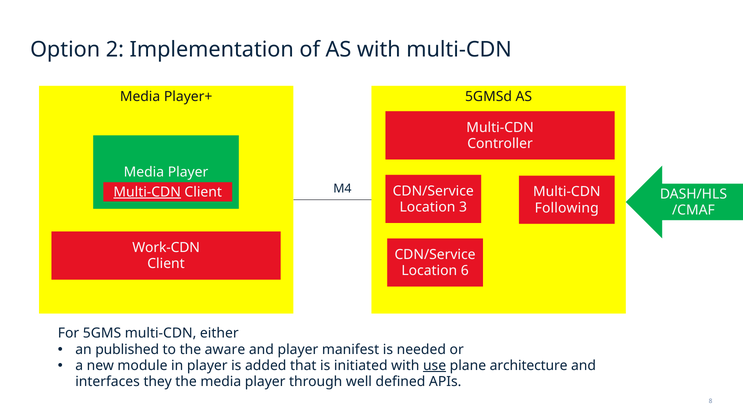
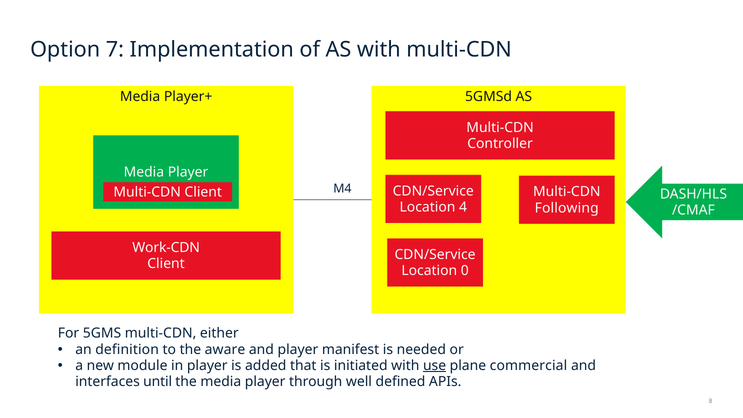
2: 2 -> 7 (115, 50)
Multi-CDN underline: present -> none (147, 192)
3: 3 -> 4 (463, 207)
6: 6 -> 0 (465, 271)
published: published -> definition (127, 349)
architecture: architecture -> commercial (528, 365)
they: they -> until (158, 382)
